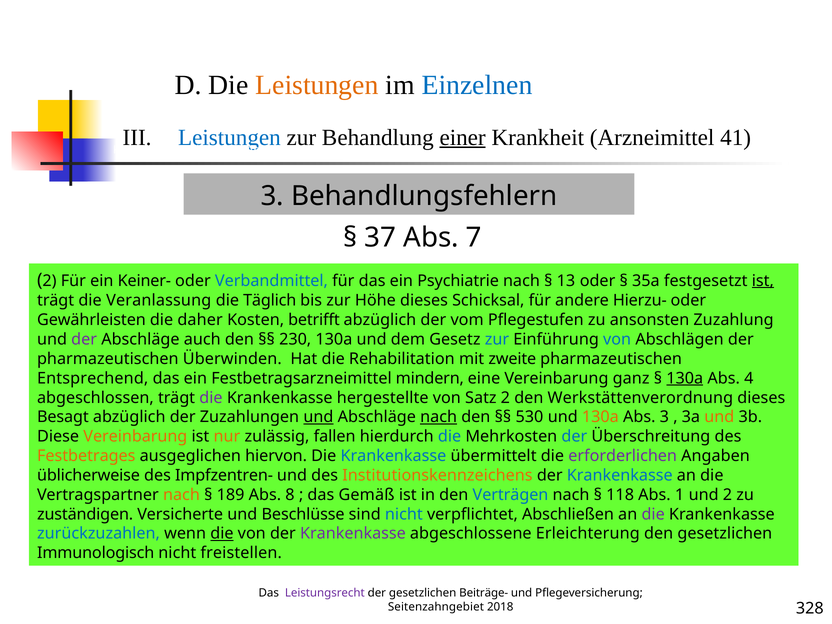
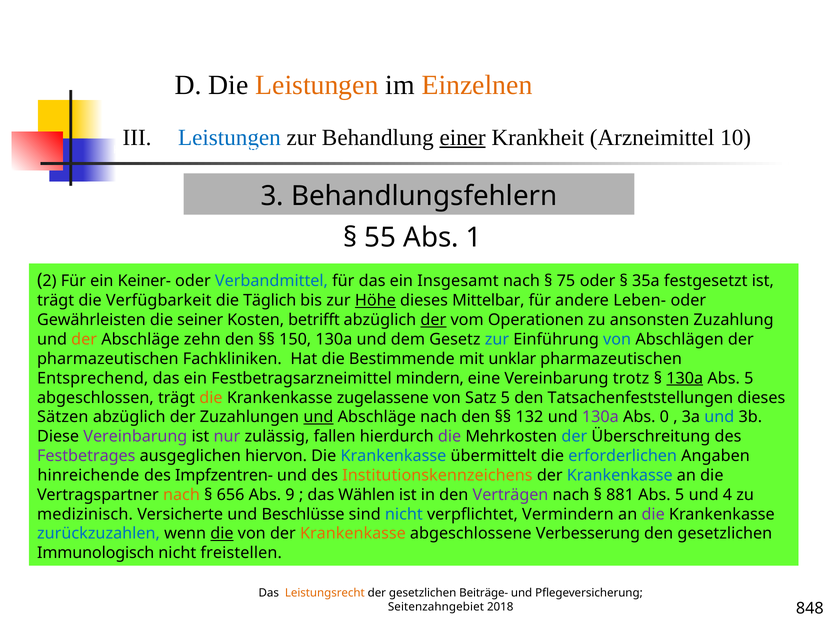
Einzelnen colour: blue -> orange (477, 85)
41: 41 -> 10 (736, 137)
37: 37 -> 55 (380, 238)
7: 7 -> 1 (474, 238)
Psychiatrie: Psychiatrie -> Insgesamt (458, 281)
13: 13 -> 75 (566, 281)
ist underline: present -> none (763, 281)
Veranlassung: Veranlassung -> Verfügbarkeit (159, 301)
Höhe underline: none -> present (375, 301)
Schicksal: Schicksal -> Mittelbar (488, 301)
Hierzu-: Hierzu- -> Leben- (640, 301)
daher: daher -> seiner (200, 320)
der underline: none -> present (433, 320)
Pflegestufen: Pflegestufen -> Operationen (536, 320)
der colour: purple -> orange (84, 339)
auch: auch -> zehn (202, 339)
230: 230 -> 150 (295, 339)
Überwinden: Überwinden -> Fachkliniken (232, 359)
Rehabilitation: Rehabilitation -> Bestimmende (402, 359)
zweite: zweite -> unklar (512, 359)
ganz: ganz -> trotz (631, 378)
4: 4 -> 5 (749, 378)
die colour: purple -> orange (211, 398)
hergestellte: hergestellte -> zugelassene (383, 398)
Satz 2: 2 -> 5 (505, 398)
Werkstättenverordnung: Werkstättenverordnung -> Tatsachenfeststellungen (640, 398)
Besagt: Besagt -> Sätzen (63, 417)
nach underline: present -> none (439, 417)
530: 530 -> 132 (529, 417)
130a colour: orange -> purple (600, 417)
Abs 3: 3 -> 0 (664, 417)
und colour: orange -> blue (719, 417)
Vereinbarung colour: orange -> purple (135, 437)
nur colour: orange -> purple (227, 437)
die colour: blue -> purple (450, 437)
Festbetrages colour: orange -> purple (86, 456)
erforderlichen colour: purple -> blue (623, 456)
üblicherweise: üblicherweise -> hinreichende (88, 475)
189: 189 -> 656 (231, 495)
8: 8 -> 9 (290, 495)
Gemäß: Gemäß -> Wählen (367, 495)
Verträgen colour: blue -> purple (510, 495)
118: 118 -> 881 (620, 495)
1: 1 -> 5 (680, 495)
und 2: 2 -> 4 (727, 495)
zuständigen: zuständigen -> medizinisch (85, 514)
Abschließen: Abschließen -> Vermindern (568, 514)
Krankenkasse colour: purple -> orange (353, 534)
Erleichterung: Erleichterung -> Verbesserung (588, 534)
Leistungsrecht colour: purple -> orange (325, 593)
328: 328 -> 848 (810, 609)
